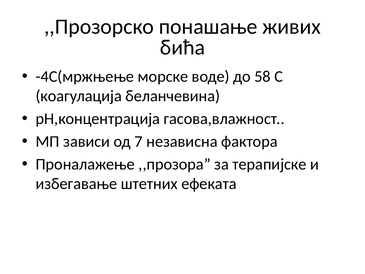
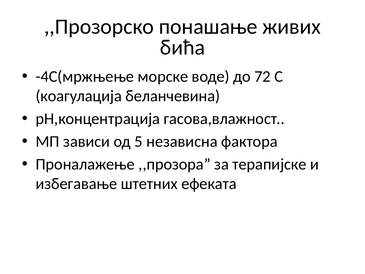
58: 58 -> 72 (262, 77)
7: 7 -> 5 (139, 141)
